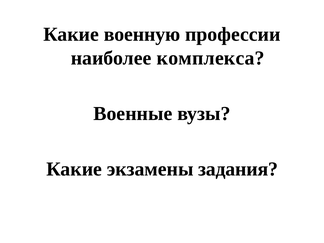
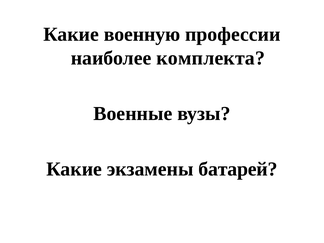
комплекса: комплекса -> комплекта (211, 58)
задания: задания -> батарей (238, 169)
